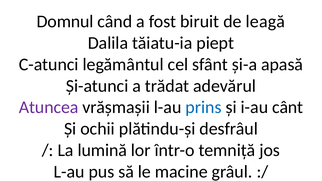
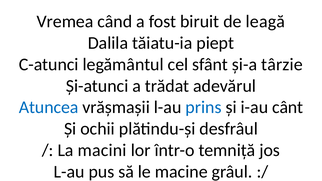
Domnul: Domnul -> Vremea (65, 22)
apasă: apasă -> târzie (282, 64)
Atuncea colour: purple -> blue (49, 107)
lumină: lumină -> macini (102, 150)
